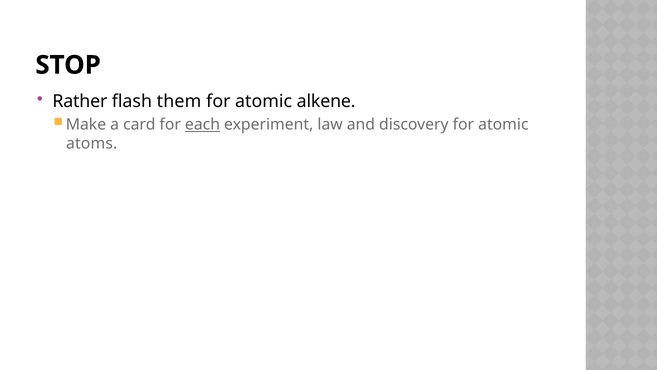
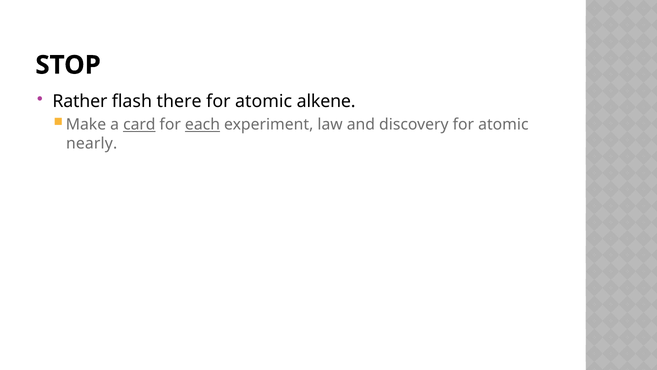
them: them -> there (179, 101)
card underline: none -> present (139, 124)
atoms: atoms -> nearly (92, 143)
